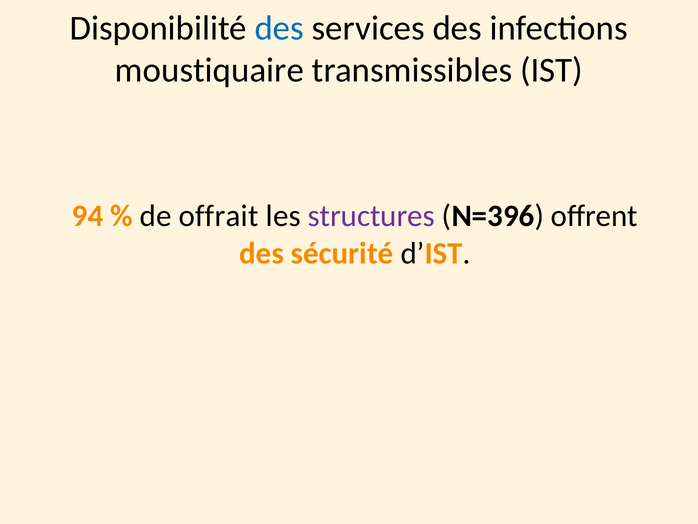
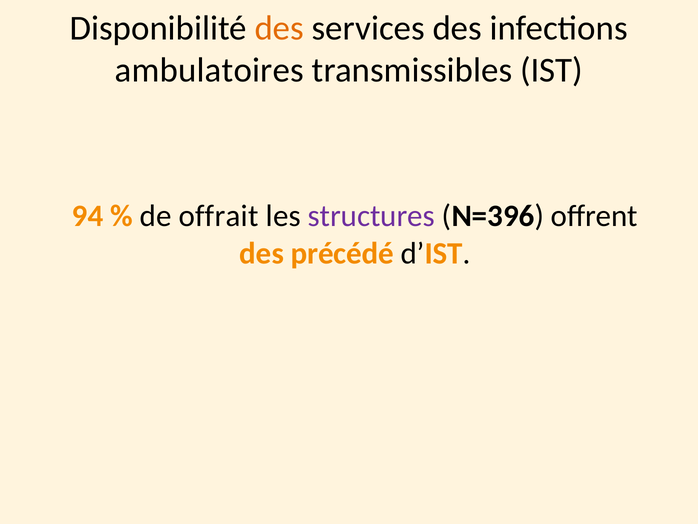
des colour: blue -> orange (279, 28)
moustiquaire: moustiquaire -> ambulatoires (209, 70)
sécurité: sécurité -> précédé (342, 253)
